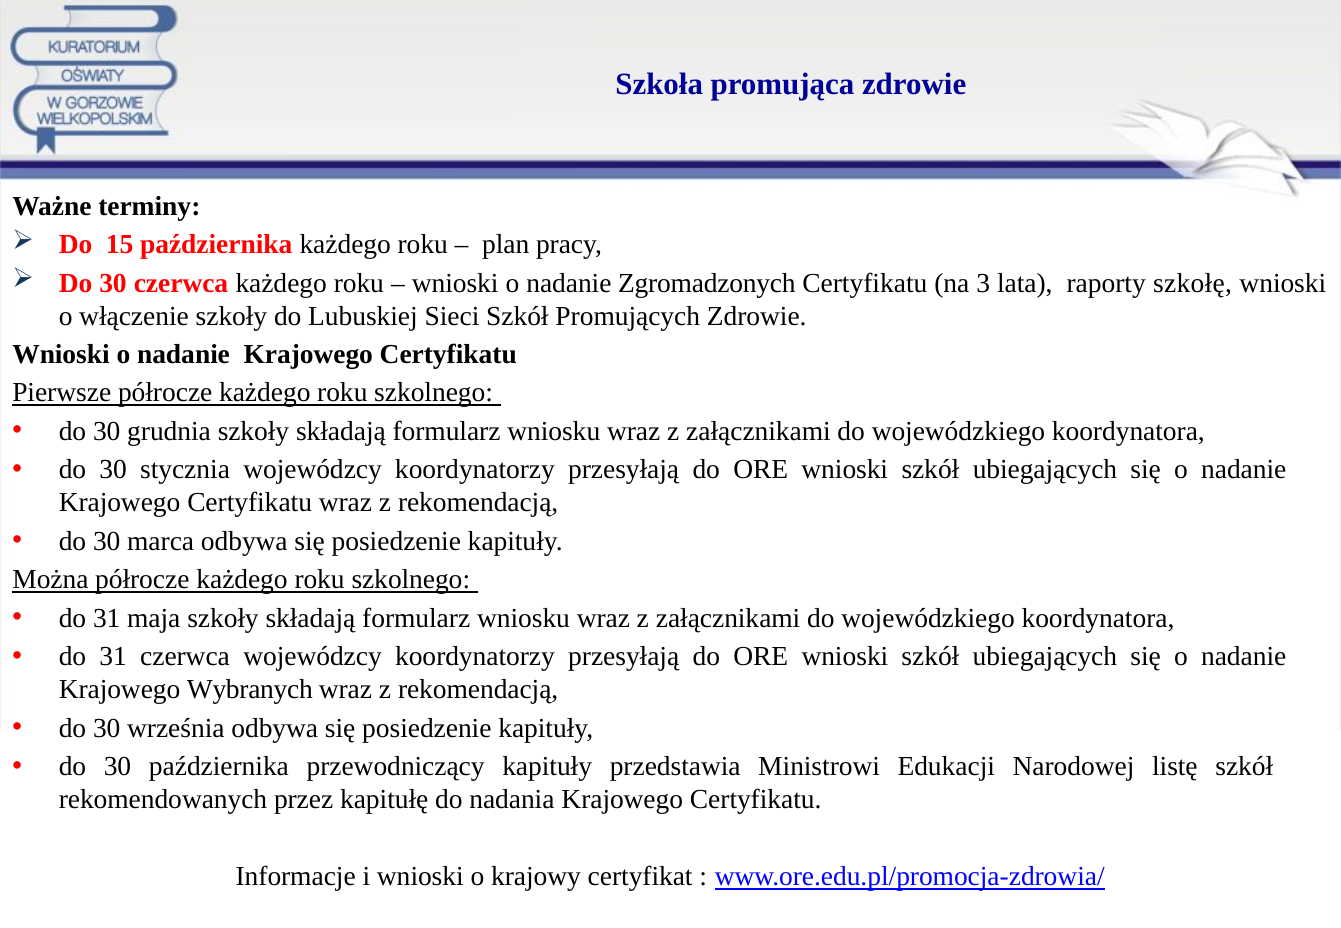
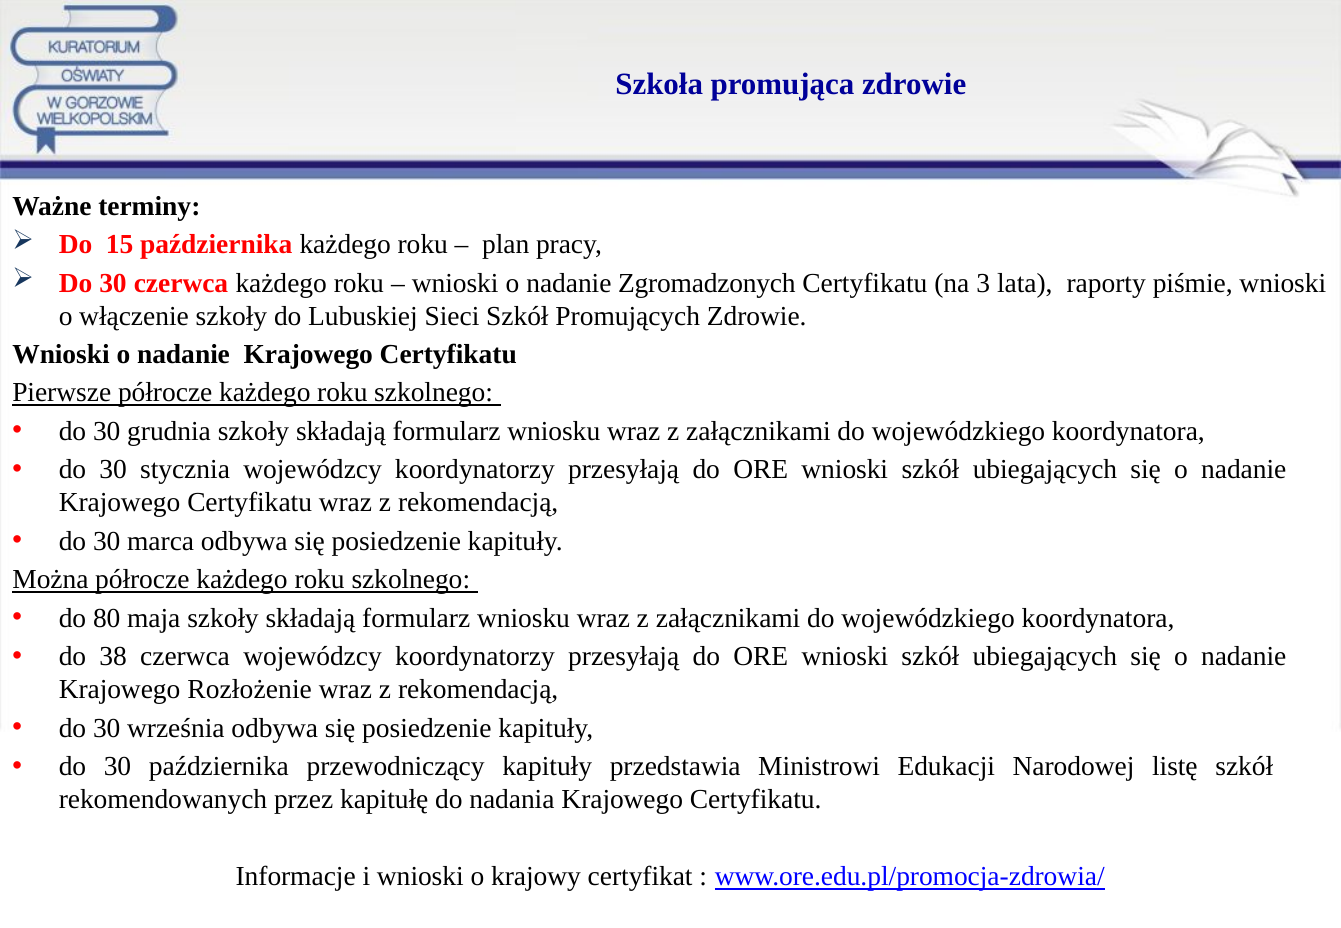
szkołę: szkołę -> piśmie (1193, 283)
31: 31 -> 80 (107, 619)
31: 31 -> 38 (113, 657)
Wybranych: Wybranych -> Rozłożenie (250, 690)
